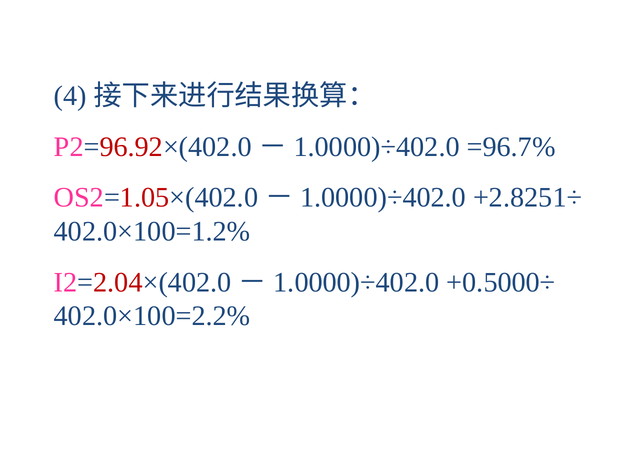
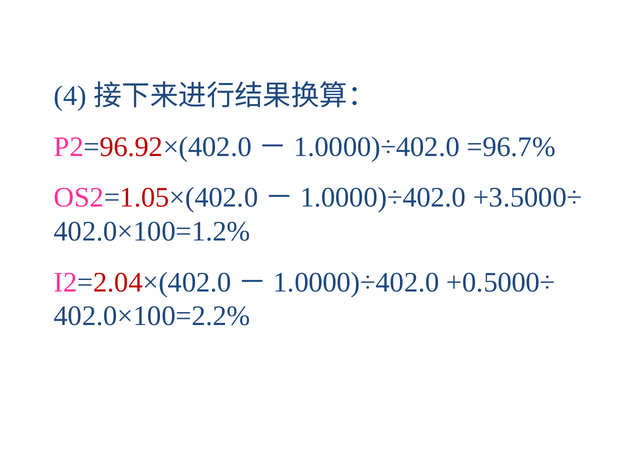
+2.8251÷: +2.8251÷ -> +3.5000÷ (528, 198)
